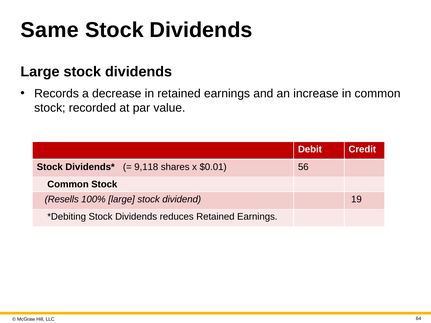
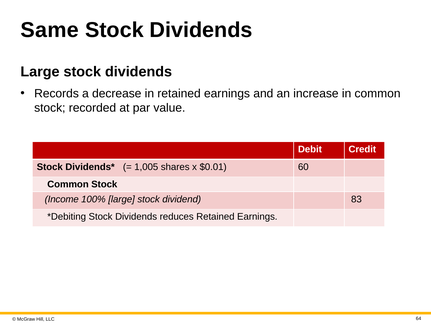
9,118: 9,118 -> 1,005 (146, 167)
56: 56 -> 60 (303, 167)
Resells: Resells -> Income (62, 199)
19: 19 -> 83 (356, 199)
